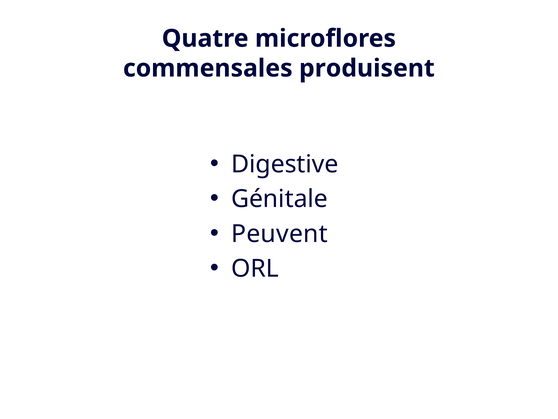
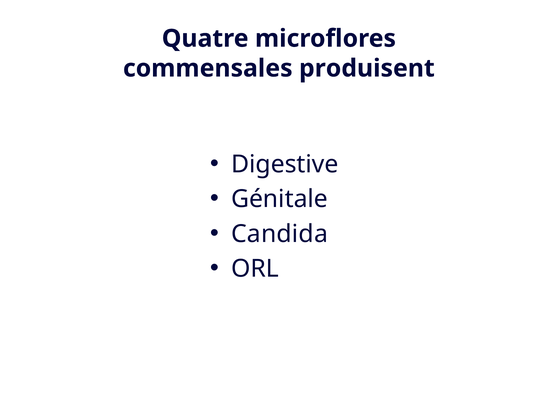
Peuvent: Peuvent -> Candida (279, 234)
